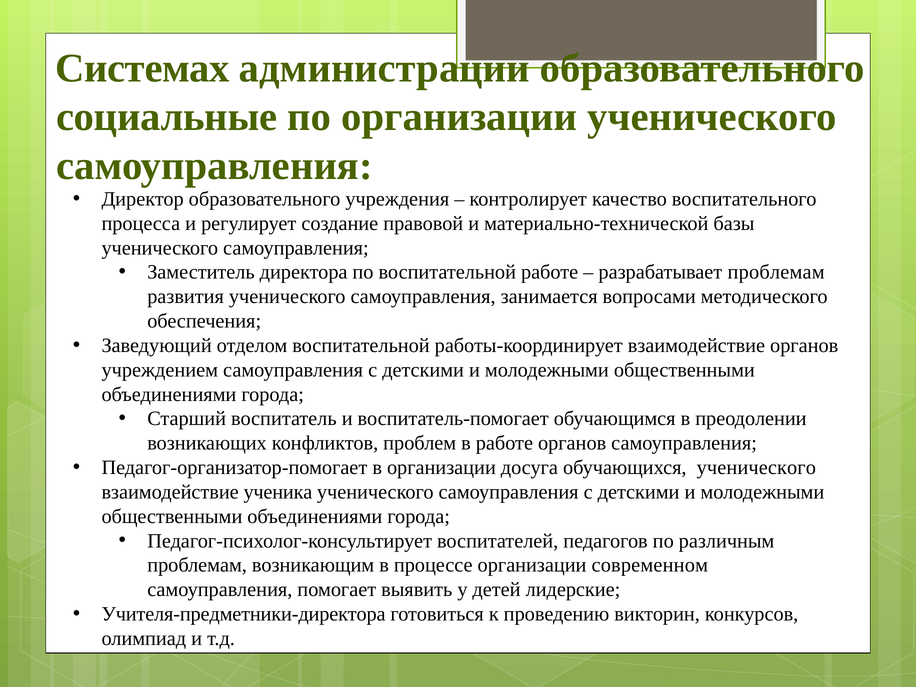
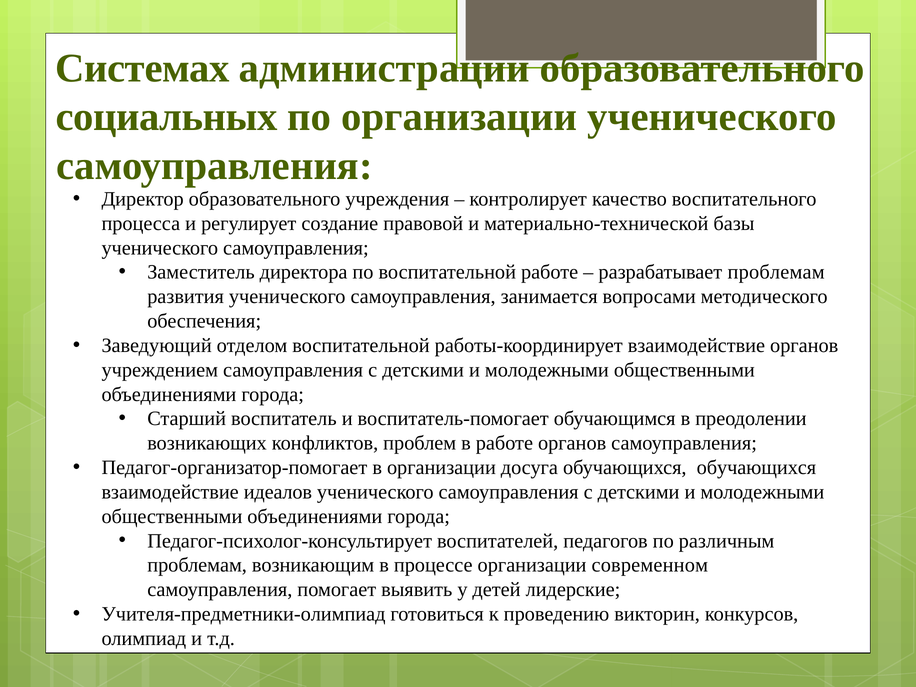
социальные: социальные -> социальных (167, 117)
обучающихся ученического: ученического -> обучающихся (756, 468)
ученика: ученика -> идеалов (278, 492)
Учителя-предметники-директора: Учителя-предметники-директора -> Учителя-предметники-олимпиад (243, 614)
